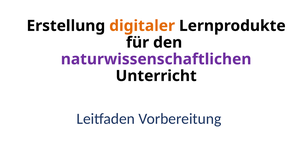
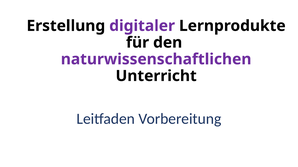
digitaler colour: orange -> purple (142, 26)
